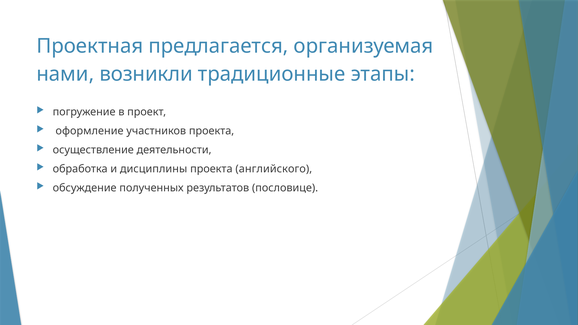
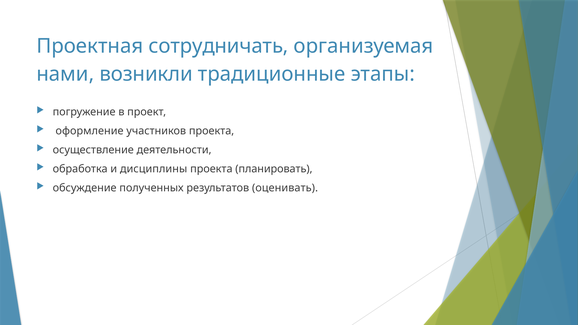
предлагается: предлагается -> сотрудничать (219, 46)
английского: английского -> планировать (274, 169)
пословице: пословице -> оценивать (285, 188)
